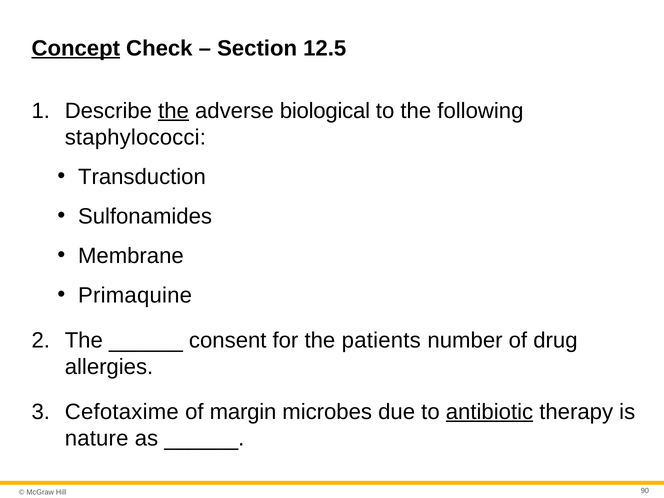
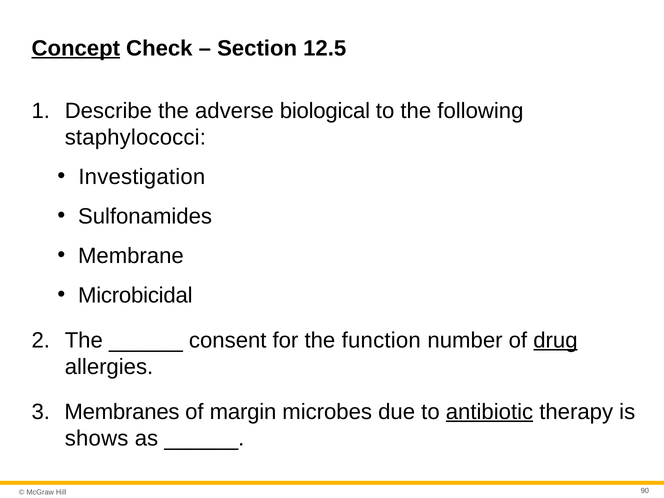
the underline: present -> none (174, 111)
Transduction: Transduction -> Investigation (142, 177)
Primaquine: Primaquine -> Microbicidal (135, 295)
patients: patients -> function (381, 340)
drug underline: none -> present (555, 340)
Cefotaxime: Cefotaxime -> Membranes (122, 412)
nature: nature -> shows (97, 438)
